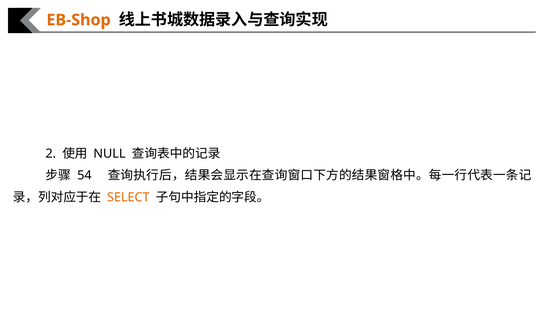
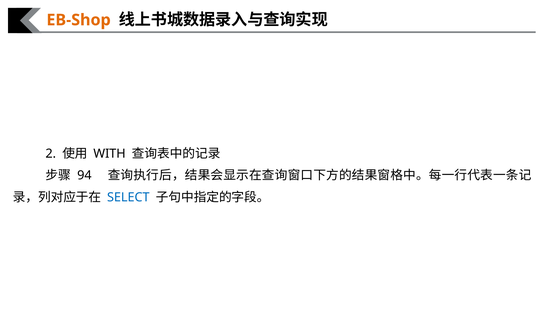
NULL: NULL -> WITH (110, 154)
54: 54 -> 94 (84, 176)
SELECT colour: orange -> blue (128, 197)
